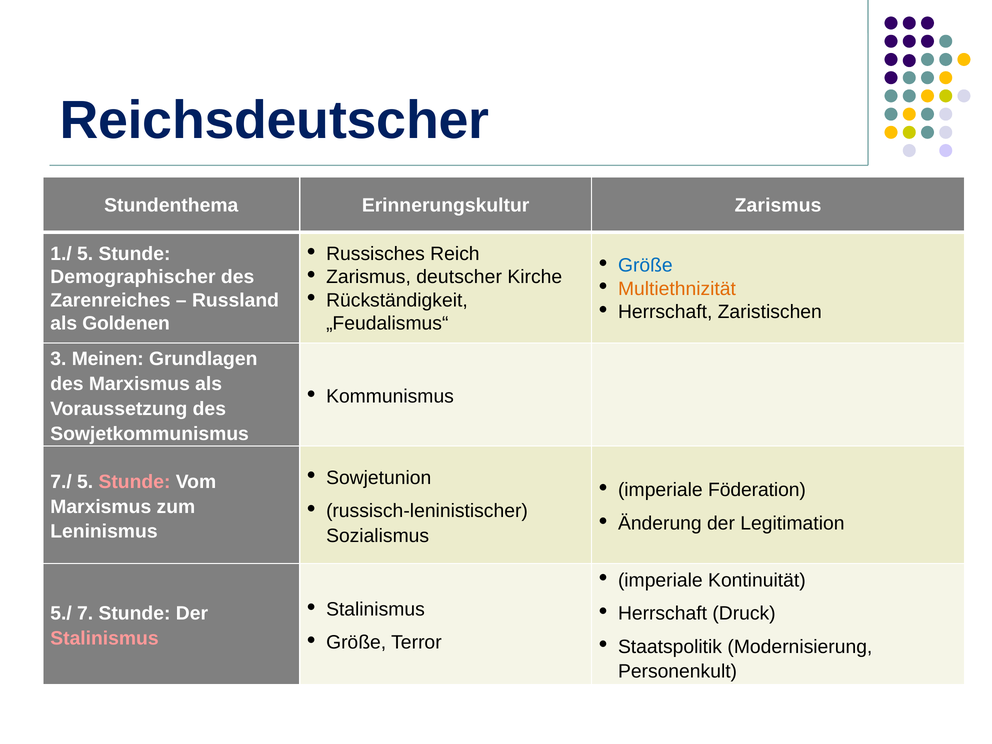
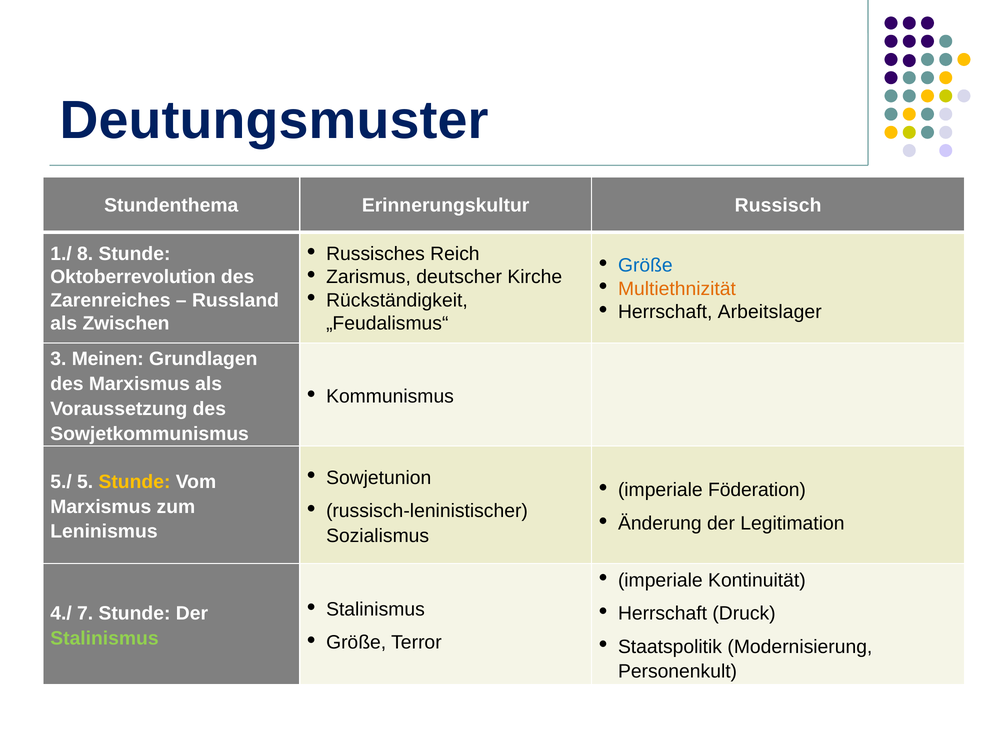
Reichsdeutscher: Reichsdeutscher -> Deutungsmuster (274, 120)
Erinnerungskultur Zarismus: Zarismus -> Russisch (778, 205)
1./ 5: 5 -> 8 (85, 254)
Demographischer: Demographischer -> Oktoberrevolution (133, 277)
Zaristischen: Zaristischen -> Arbeitslager (770, 312)
Goldenen: Goldenen -> Zwischen (126, 323)
7./: 7./ -> 5./ (61, 482)
Stunde colour: pink -> yellow (134, 482)
5./: 5./ -> 4./ (61, 613)
Stalinismus colour: pink -> light green (104, 638)
